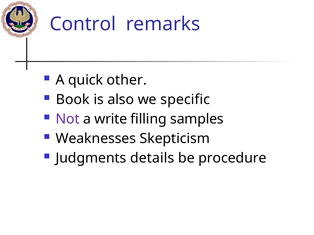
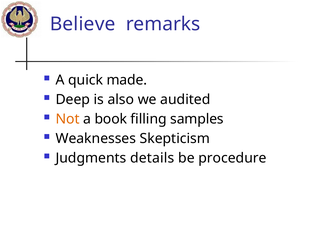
Control: Control -> Believe (83, 24)
other: other -> made (127, 80)
Book: Book -> Deep (73, 100)
specific: specific -> audited (185, 100)
Not colour: purple -> orange (68, 119)
write: write -> book (111, 119)
